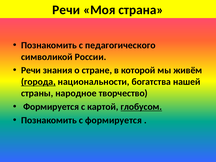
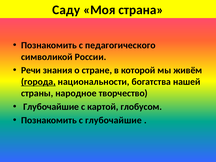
Речи: Речи -> Саду (66, 10)
Формируется: Формируется -> Глубочайшие (51, 107)
глобусом underline: present -> none (141, 107)
с формируется: формируется -> глубочайшие (113, 120)
